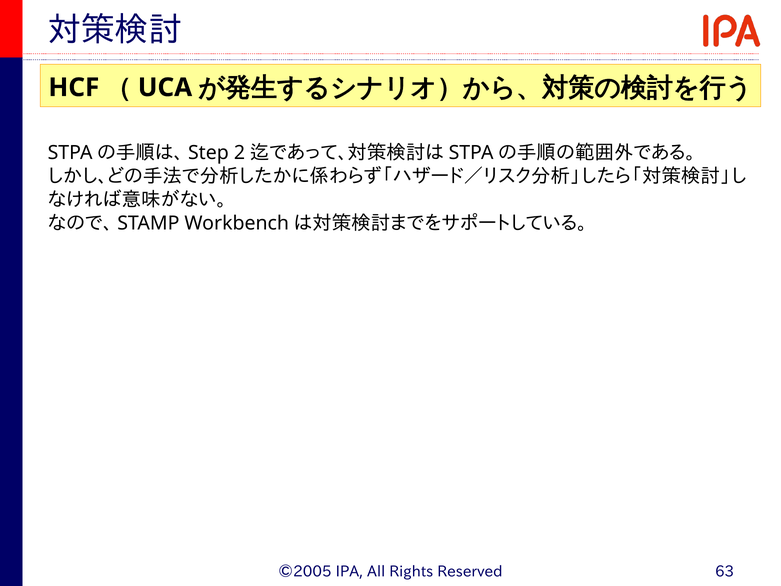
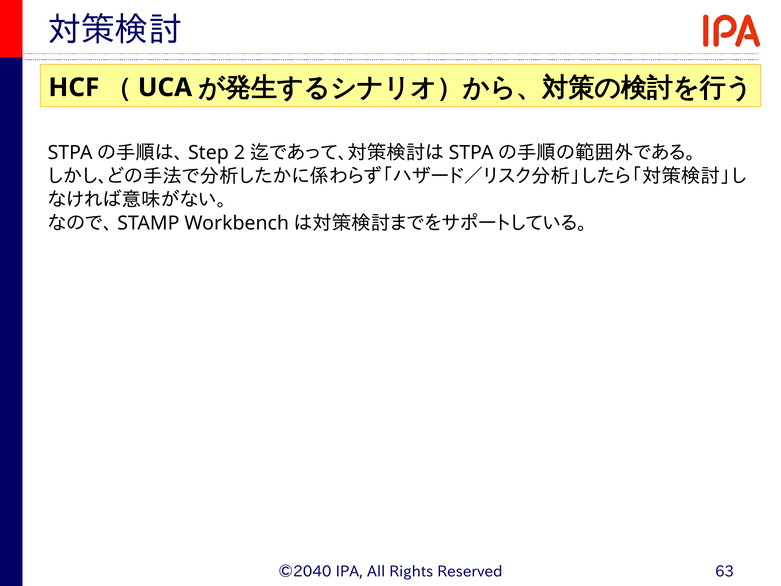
©2005: ©2005 -> ©2040 (305, 571)
